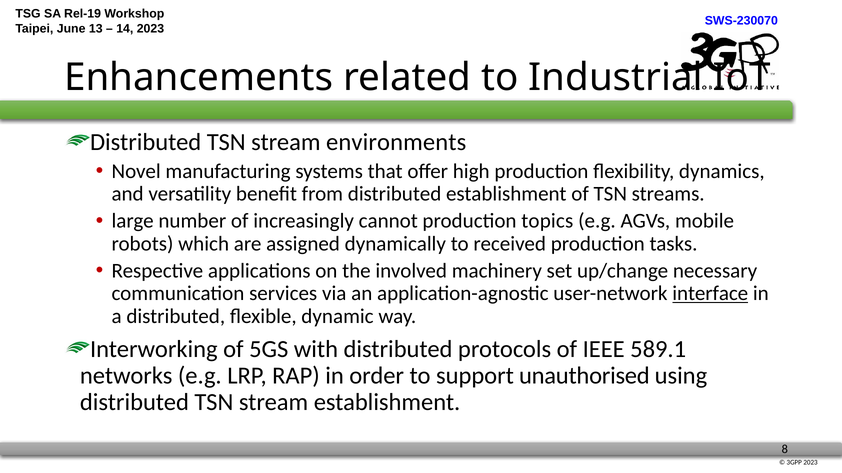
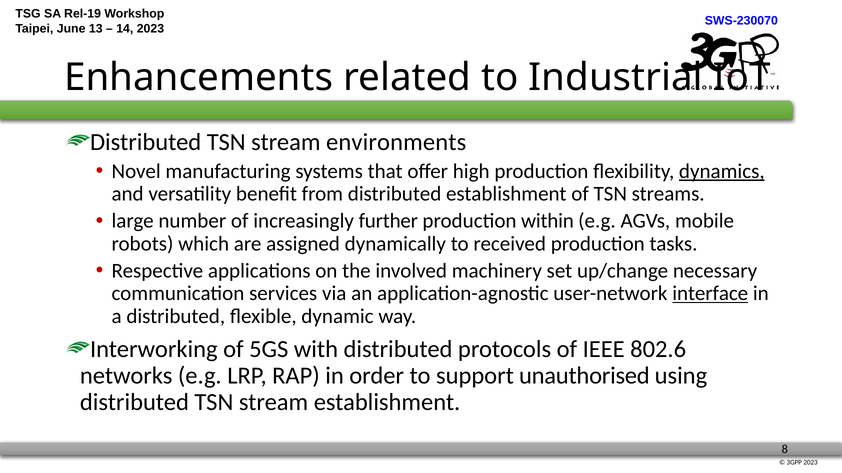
dynamics underline: none -> present (722, 171)
cannot: cannot -> further (388, 221)
topics: topics -> within (547, 221)
589.1: 589.1 -> 802.6 (658, 350)
